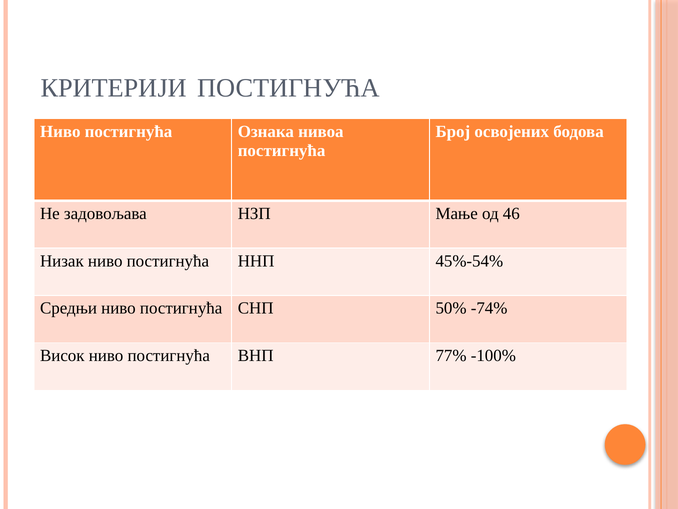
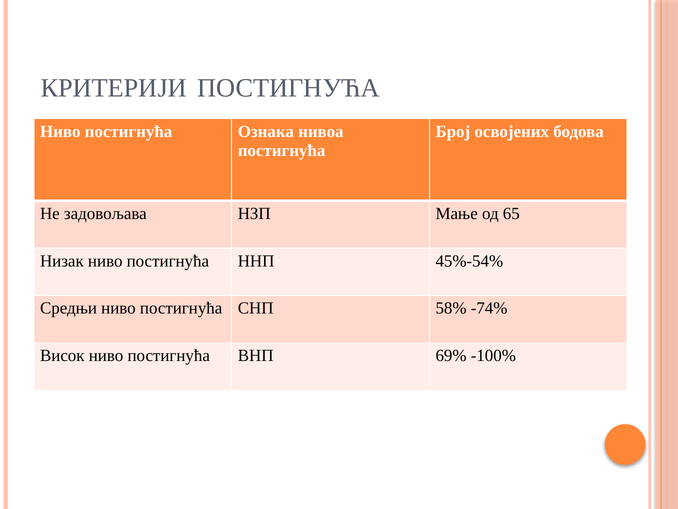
46: 46 -> 65 (511, 213)
50%: 50% -> 58% (451, 308)
77%: 77% -> 69% (451, 355)
